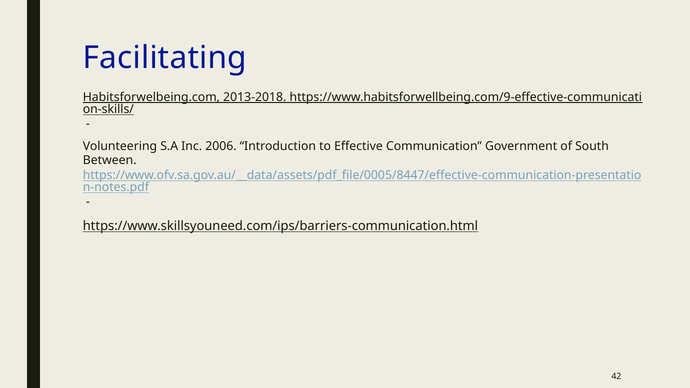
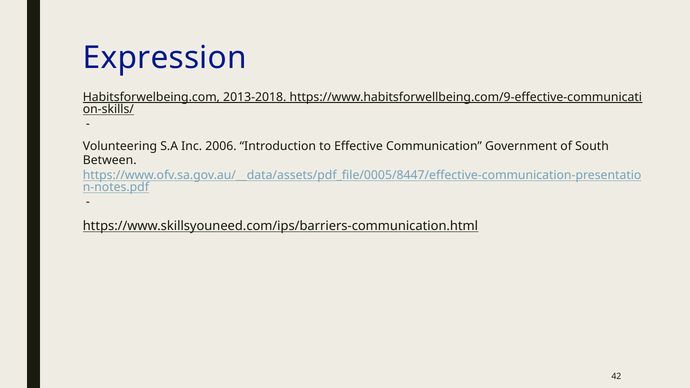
Facilitating: Facilitating -> Expression (165, 58)
